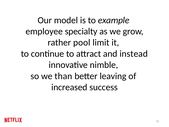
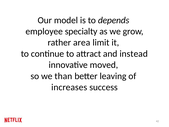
example: example -> depends (114, 20)
pool: pool -> area (82, 42)
nimble: nimble -> moved (104, 65)
increased: increased -> increases (69, 87)
